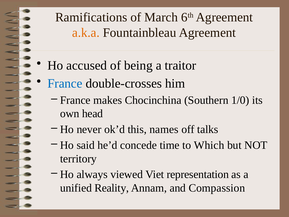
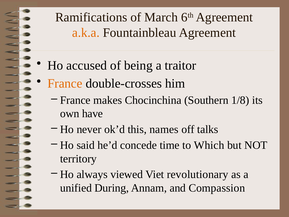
France colour: blue -> orange (65, 83)
1/0: 1/0 -> 1/8 (240, 100)
head: head -> have (93, 114)
representation: representation -> revolutionary (198, 174)
Reality: Reality -> During (112, 188)
